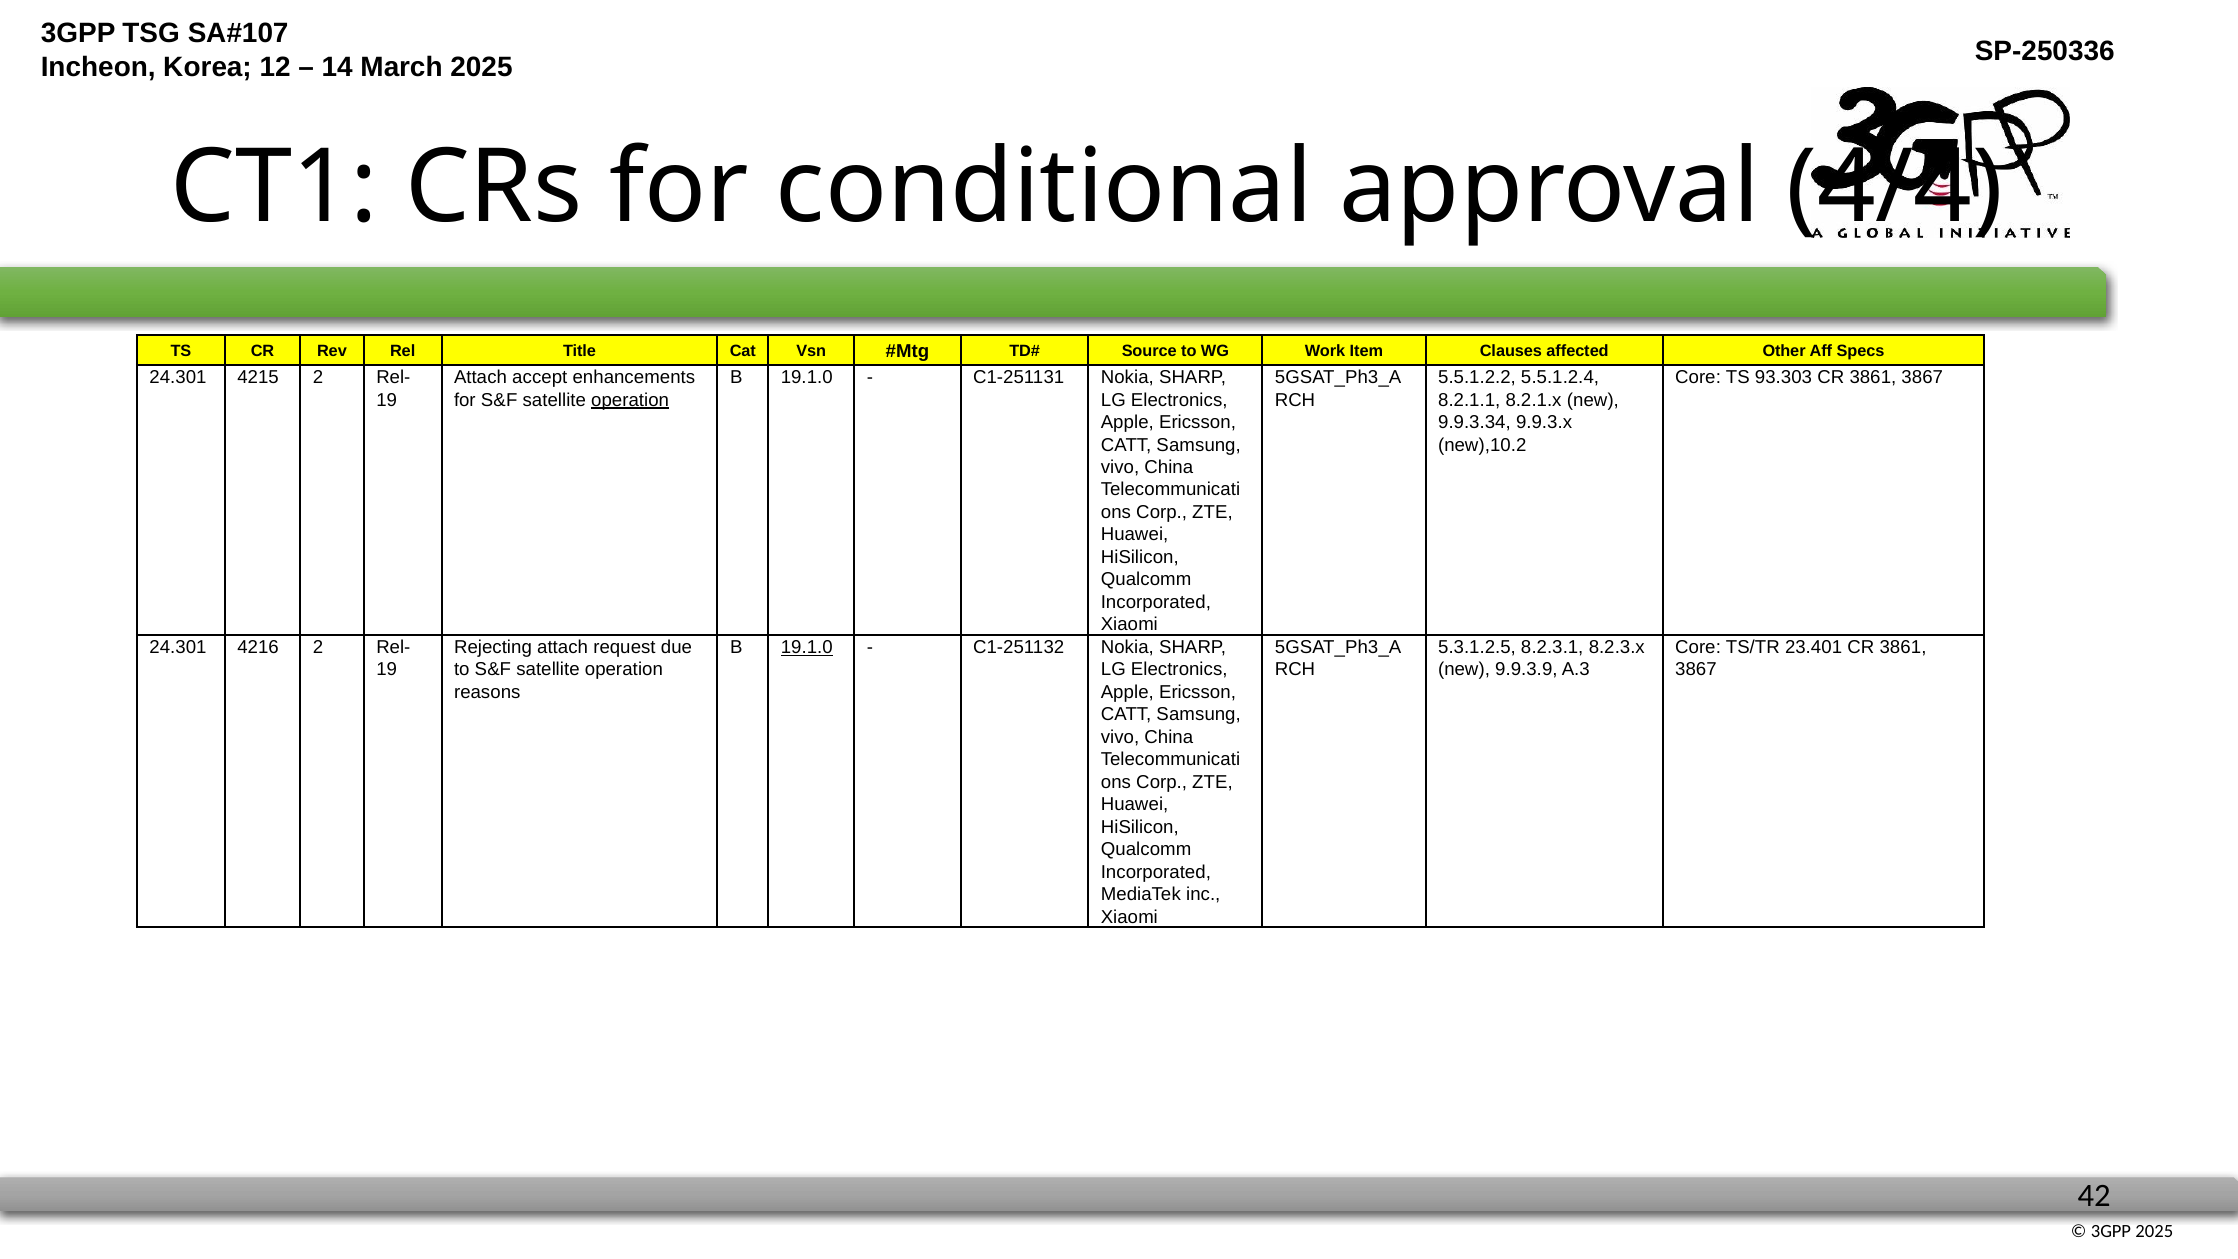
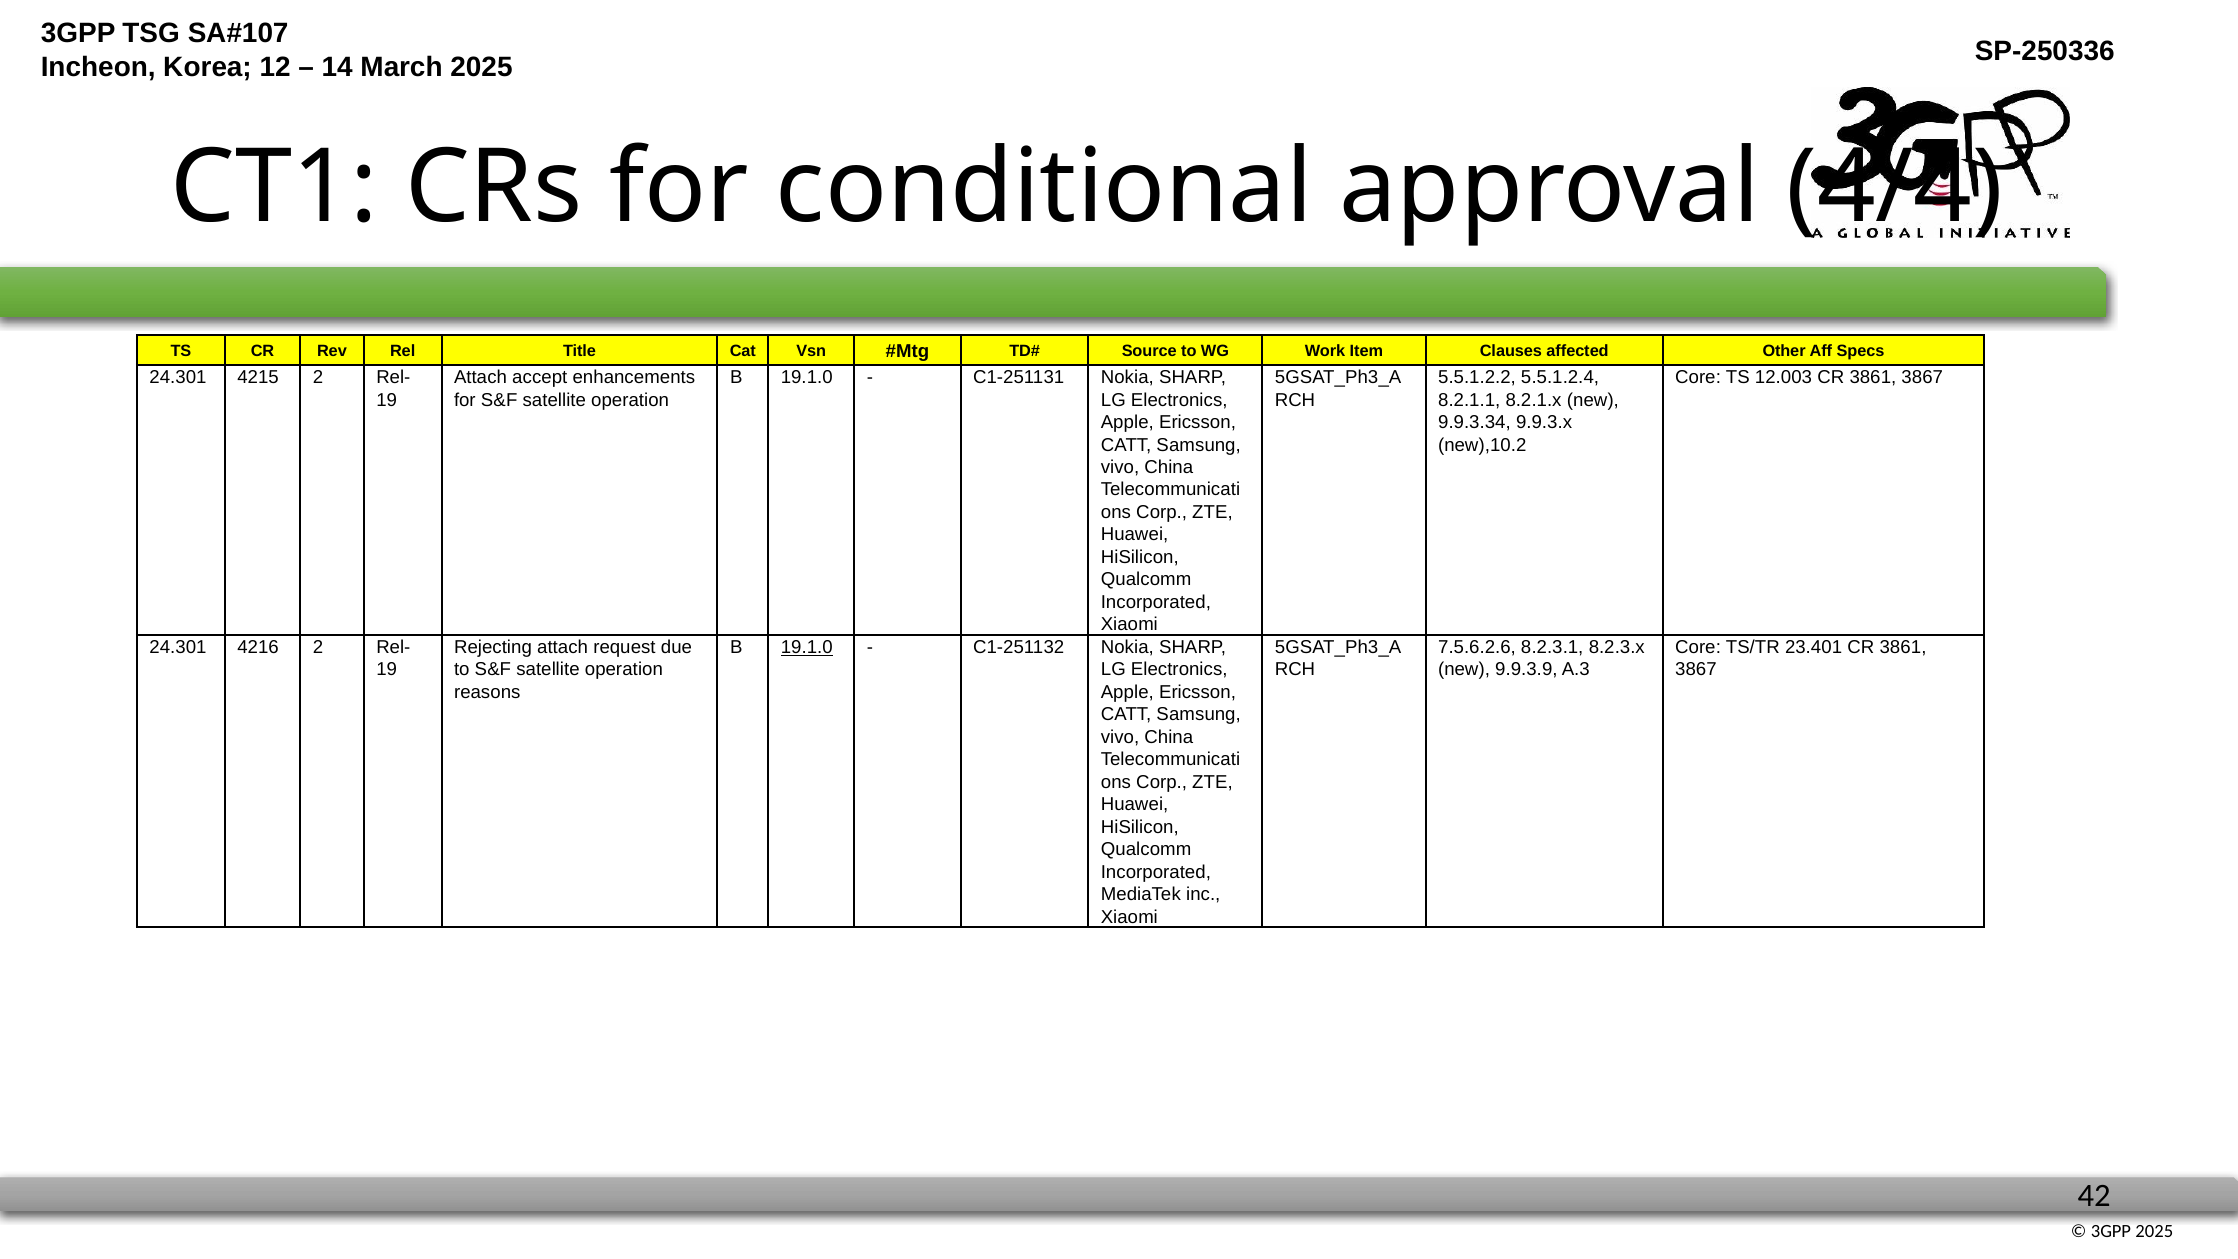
93.303: 93.303 -> 12.003 (1783, 377)
operation underline: present -> none (630, 400)
5.3.1.2.5: 5.3.1.2.5 -> 7.5.6.2.6 (1477, 647)
